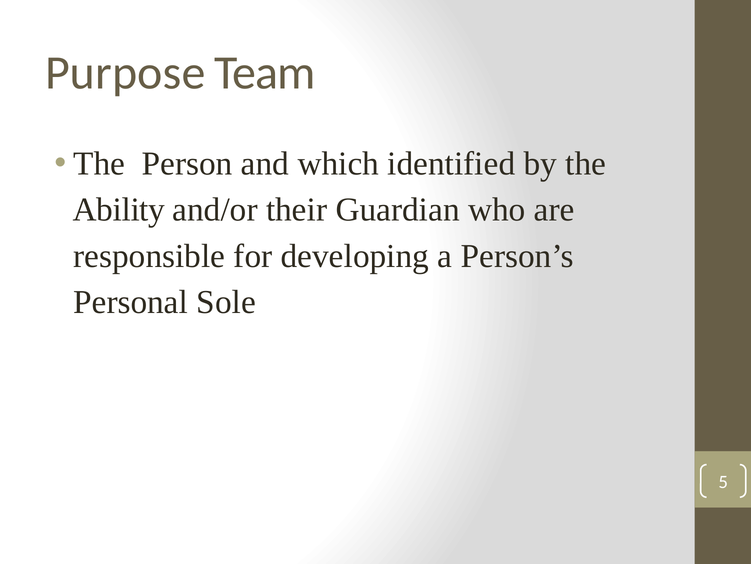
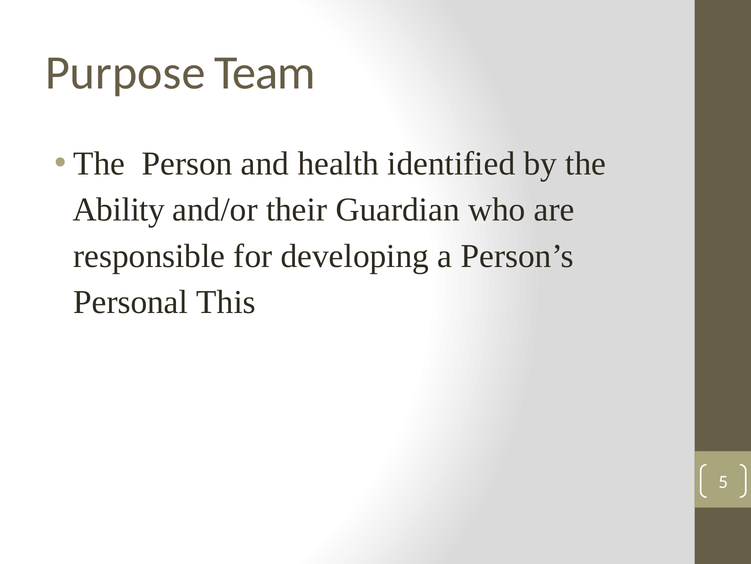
which: which -> health (338, 164)
Sole: Sole -> This (226, 302)
